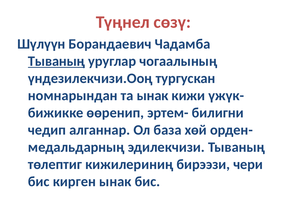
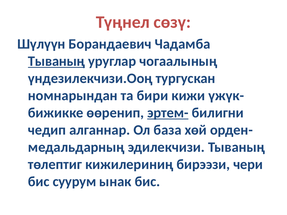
та ынак: ынак -> бири (152, 96)
эртем- underline: none -> present (168, 113)
кирген: кирген -> суурум (74, 182)
